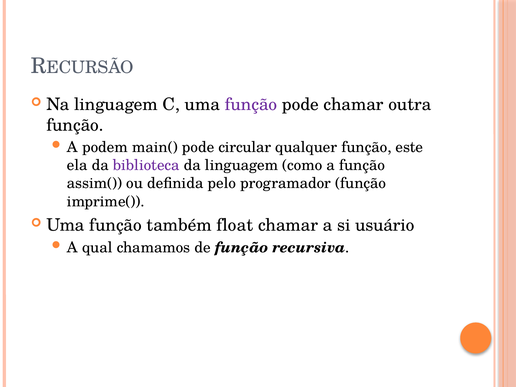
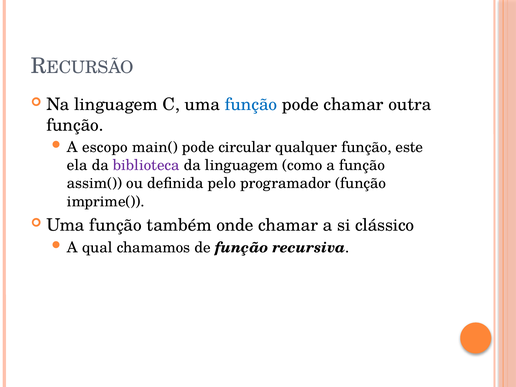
função colour: purple -> blue (251, 104)
podem: podem -> escopo (105, 147)
float: float -> onde (235, 225)
usuário: usuário -> clássico (385, 225)
